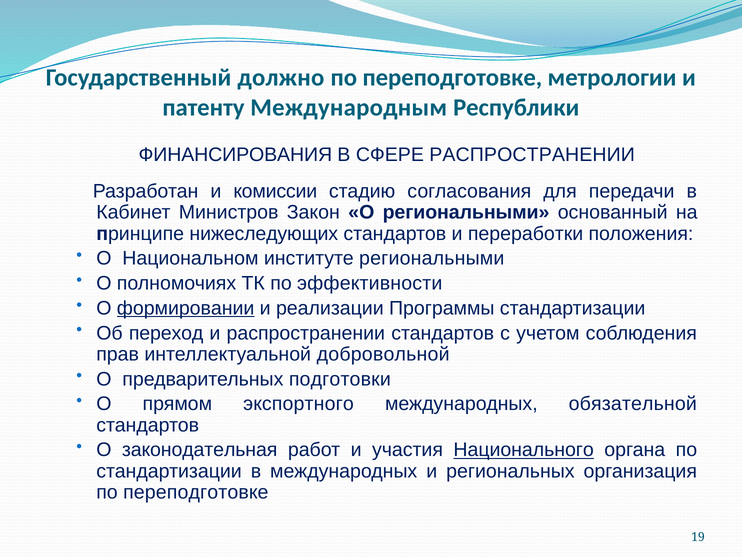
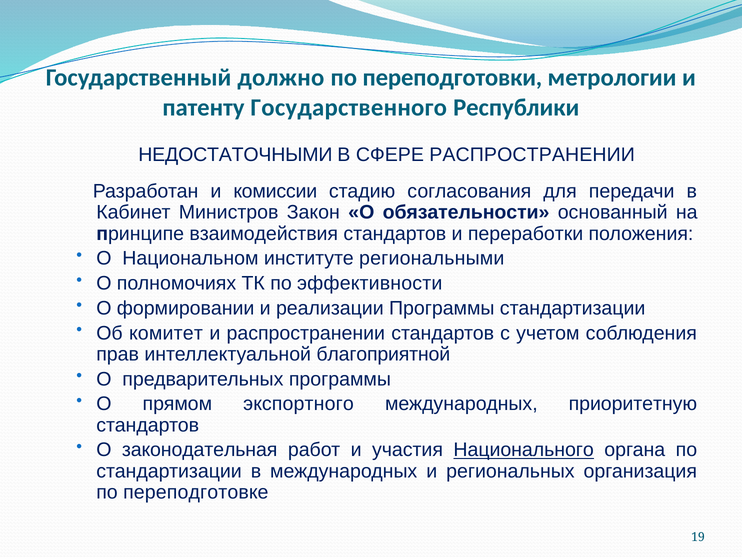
переподготовке: переподготовке -> переподготовки (452, 78)
Международным: Международным -> Государственного (349, 107)
ФИНАНСИРОВАНИЯ: ФИНАНСИРОВАНИЯ -> НЕДОСТАТОЧНЫМИ (235, 155)
О региональными: региональными -> обязательности (466, 212)
нижеследующих: нижеследующих -> взаимодействия (264, 233)
формировании underline: present -> none (186, 308)
переход: переход -> комитет (166, 333)
добровольной: добровольной -> благоприятной (383, 354)
предварительных подготовки: подготовки -> программы (340, 379)
обязательной: обязательной -> приоритетную (633, 404)
